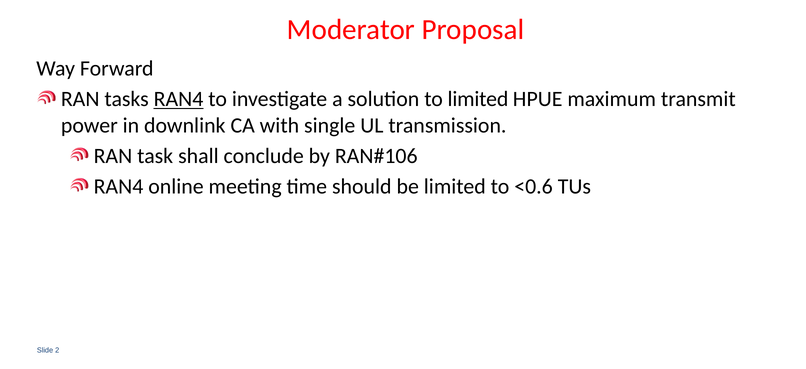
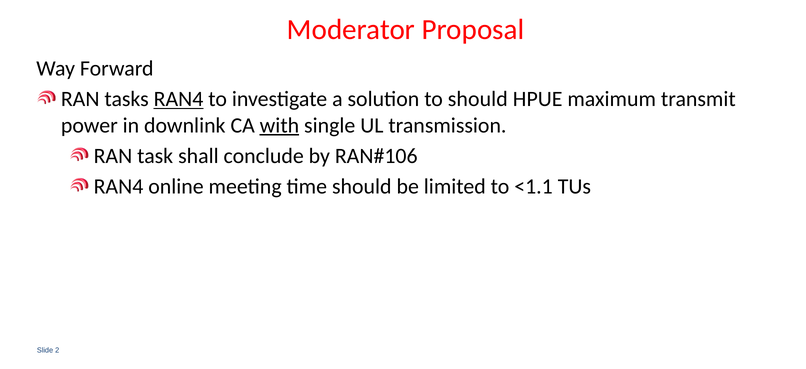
to limited: limited -> should (478, 99)
with underline: none -> present (279, 125)
<0.6: <0.6 -> <1.1 (534, 186)
